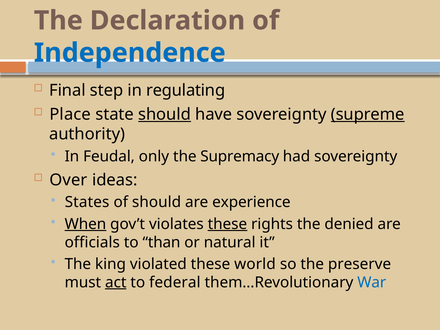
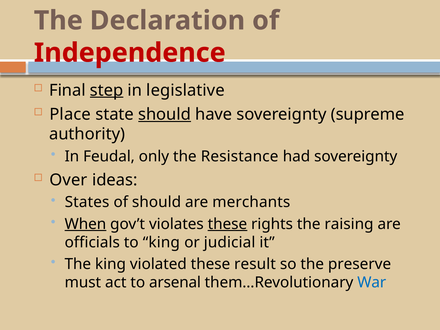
Independence colour: blue -> red (130, 53)
step underline: none -> present (107, 90)
regulating: regulating -> legislative (186, 90)
supreme underline: present -> none (368, 114)
Supremacy: Supremacy -> Resistance (240, 156)
experience: experience -> merchants (251, 202)
denied: denied -> raising (349, 224)
to than: than -> king (161, 242)
natural: natural -> judicial (230, 242)
world: world -> result (255, 264)
act underline: present -> none (116, 282)
federal: federal -> arsenal (175, 282)
